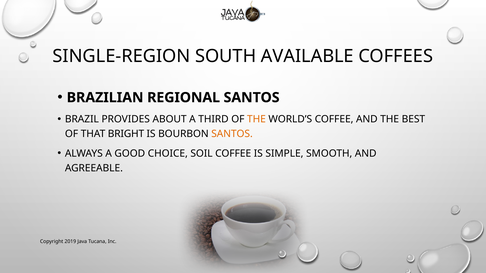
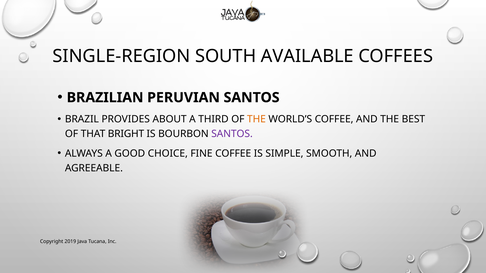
REGIONAL: REGIONAL -> PERUVIAN (184, 98)
SANTOS colour: orange -> purple (232, 134)
SOIL: SOIL -> FINE (201, 154)
